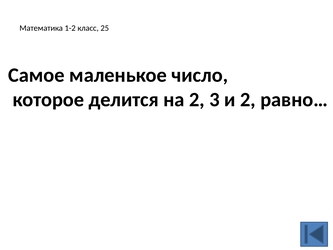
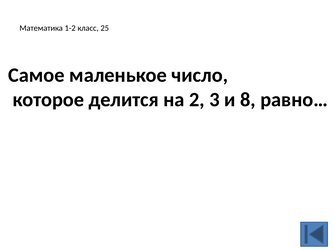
и 2: 2 -> 8 (248, 100)
